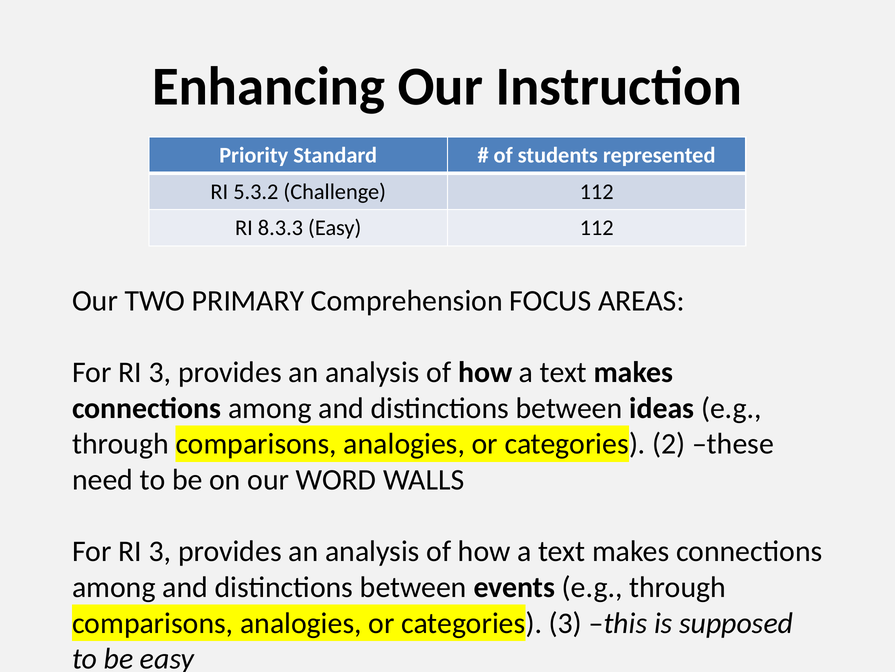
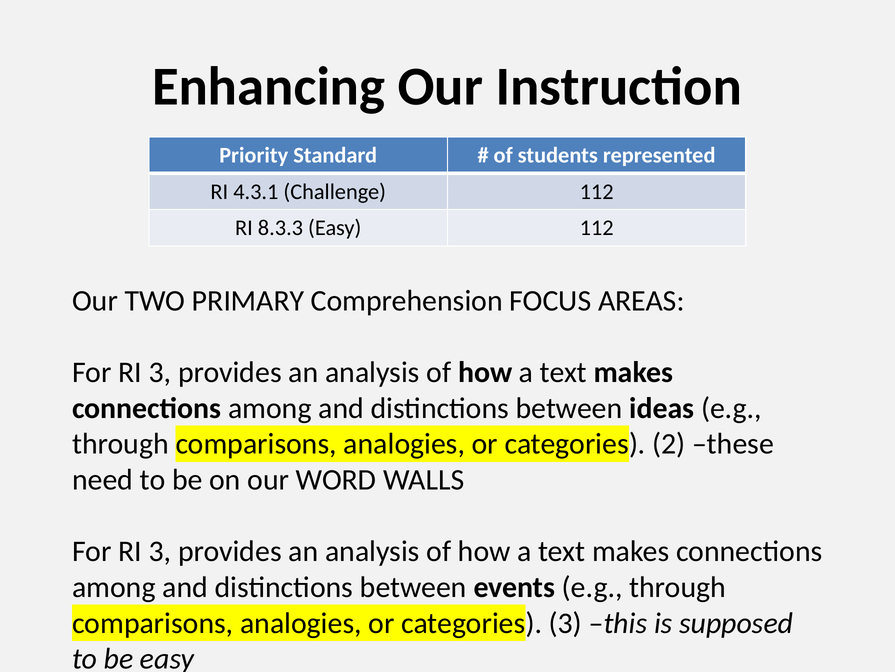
5.3.2: 5.3.2 -> 4.3.1 (256, 191)
